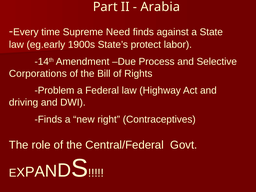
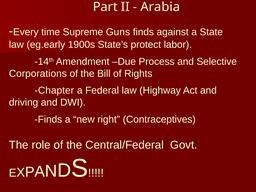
Need: Need -> Guns (118, 32)
Problem: Problem -> Chapter (54, 90)
